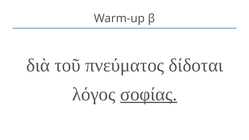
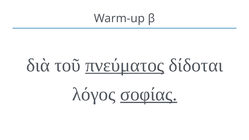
πνεύματος underline: none -> present (125, 65)
